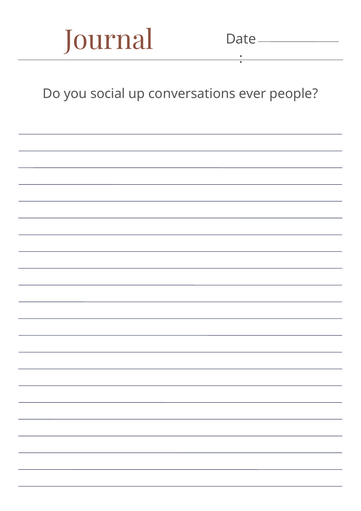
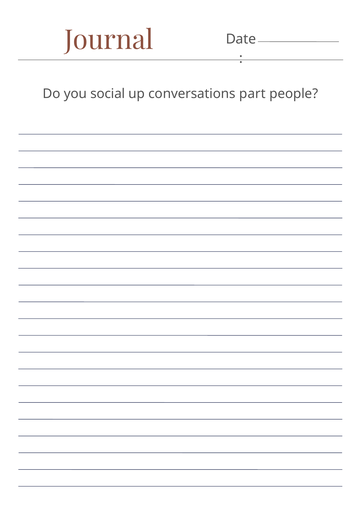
ever: ever -> part (252, 94)
